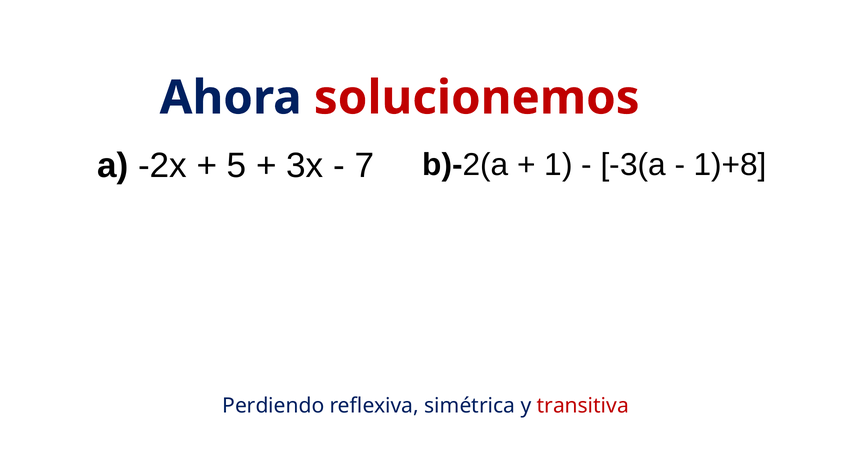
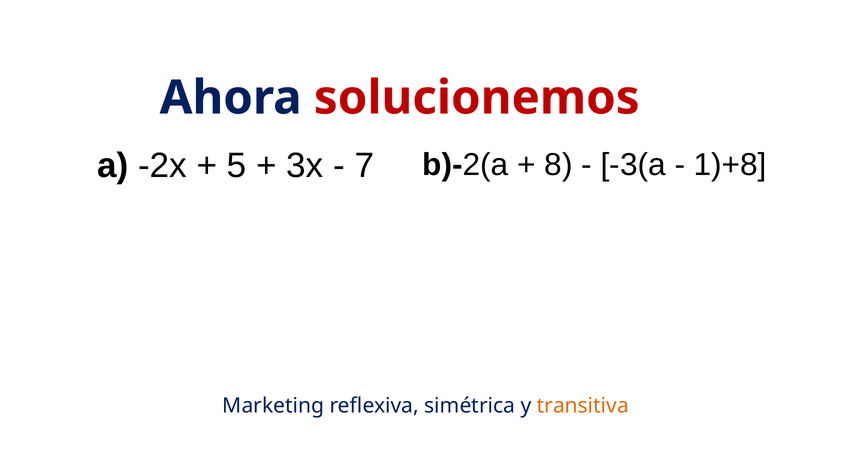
1: 1 -> 8 (559, 165)
Perdiendo: Perdiendo -> Marketing (273, 406)
transitiva colour: red -> orange (583, 406)
